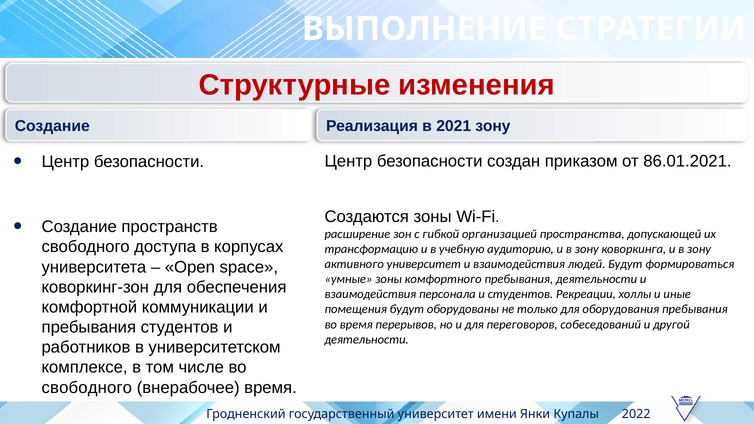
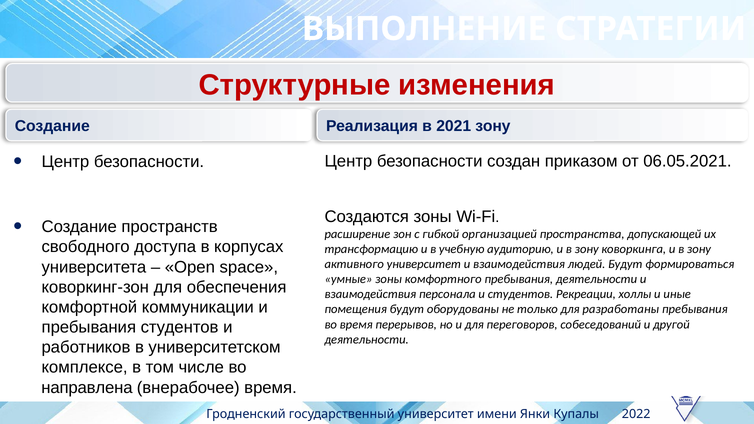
86.01.2021: 86.01.2021 -> 06.05.2021 (687, 161)
оборудования: оборудования -> разработаны (621, 309)
свободного: свободного -> направлена (87, 388)
